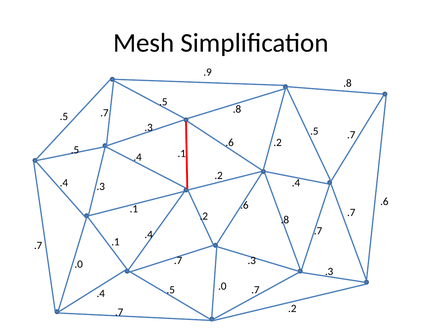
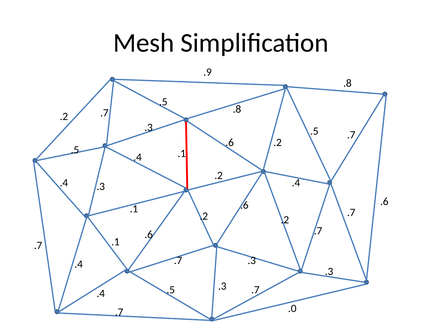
.5: .5 -> .2 (64, 116)
.8: .8 -> .2 (285, 220)
.4: .4 -> .6 (149, 234)
.0: .0 -> .4 (79, 264)
.0: .0 -> .3 (222, 286)
.2: .2 -> .0 (292, 308)
